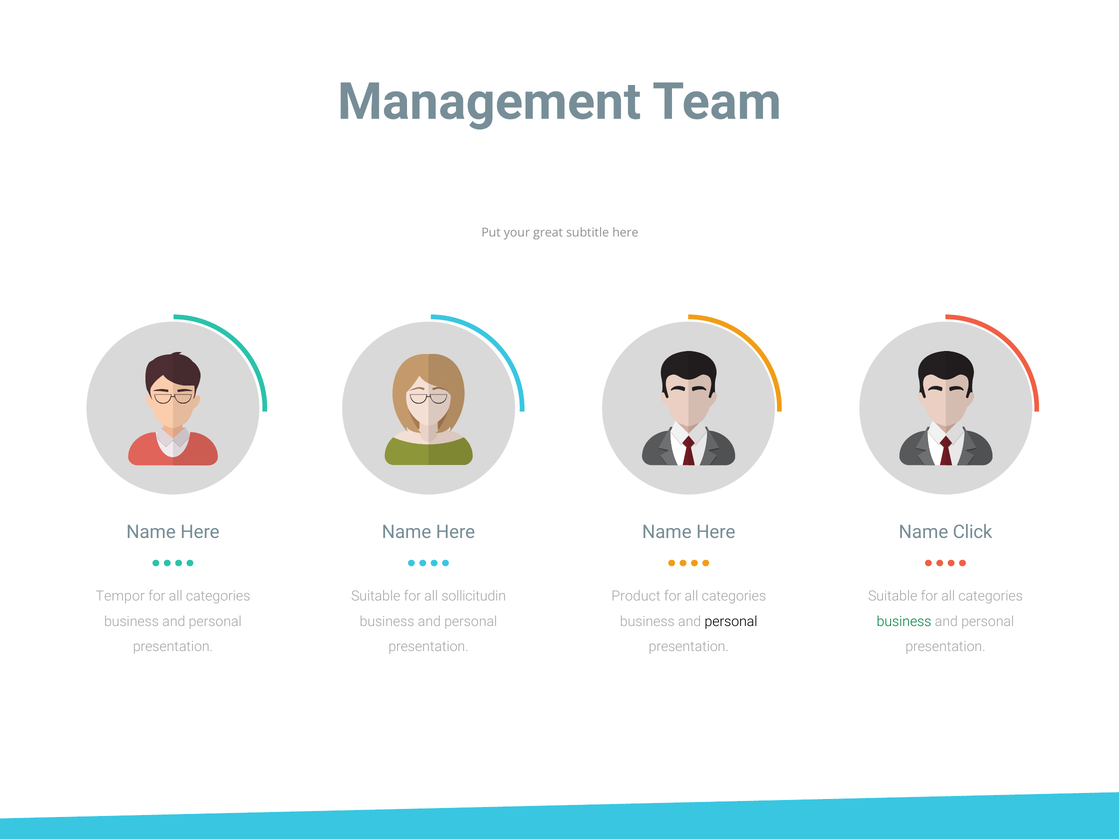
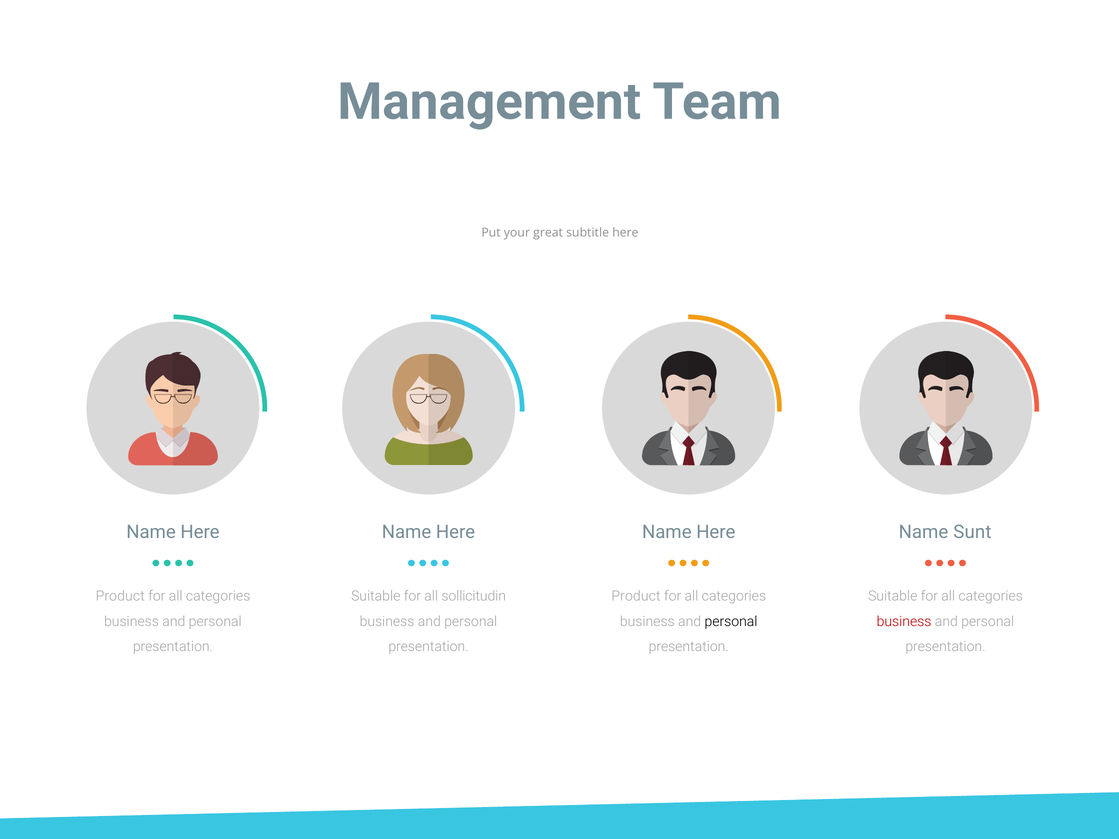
Click: Click -> Sunt (972, 532)
Tempor: Tempor -> Product (120, 596)
business colour: green -> red (904, 622)
